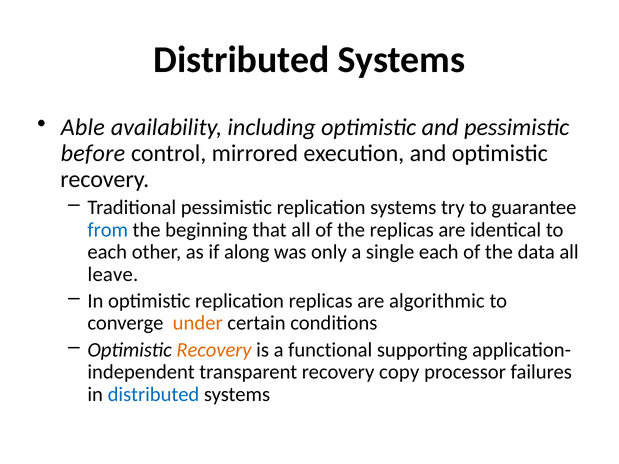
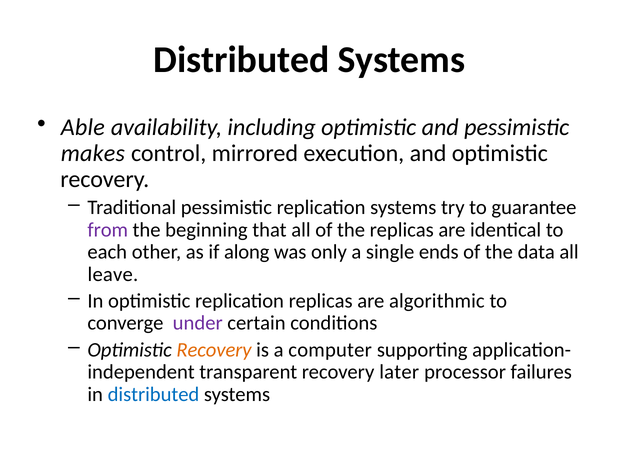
before: before -> makes (93, 154)
from colour: blue -> purple (108, 230)
single each: each -> ends (439, 252)
under colour: orange -> purple (198, 323)
functional: functional -> computer (330, 350)
copy: copy -> later (399, 372)
